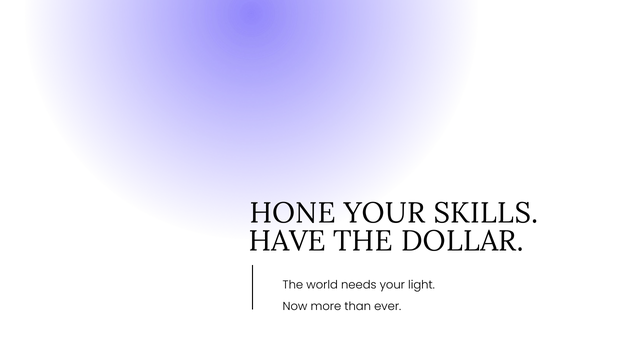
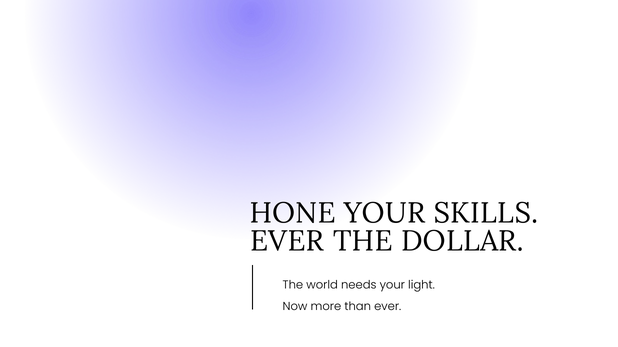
HAVE: HAVE -> EVER (287, 242)
